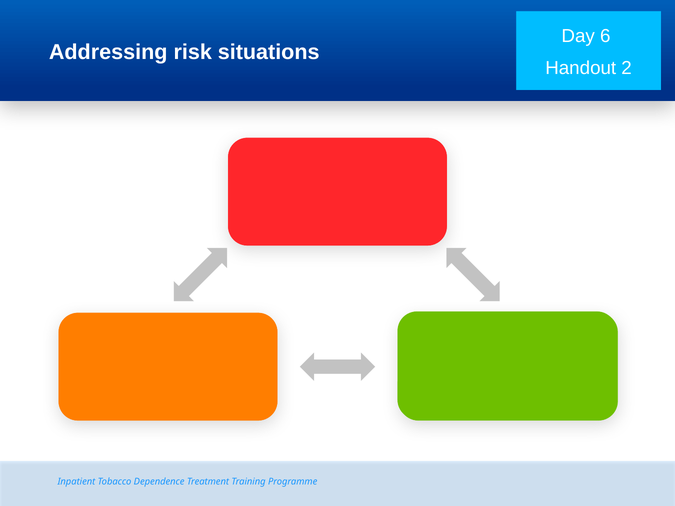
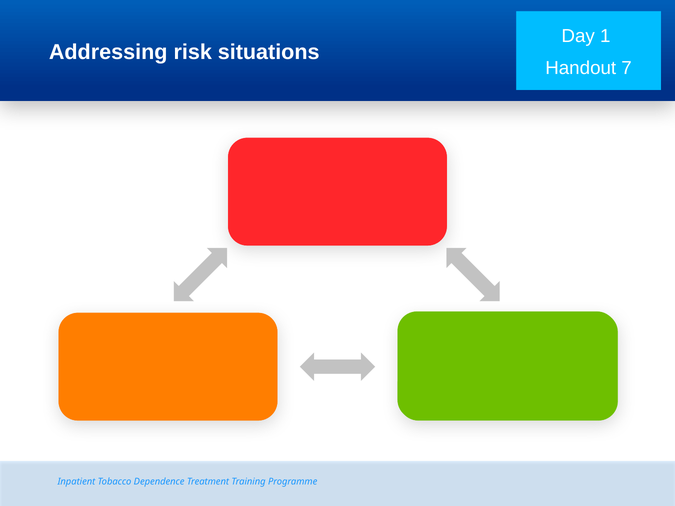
6: 6 -> 1 (605, 36)
2: 2 -> 7 (627, 68)
